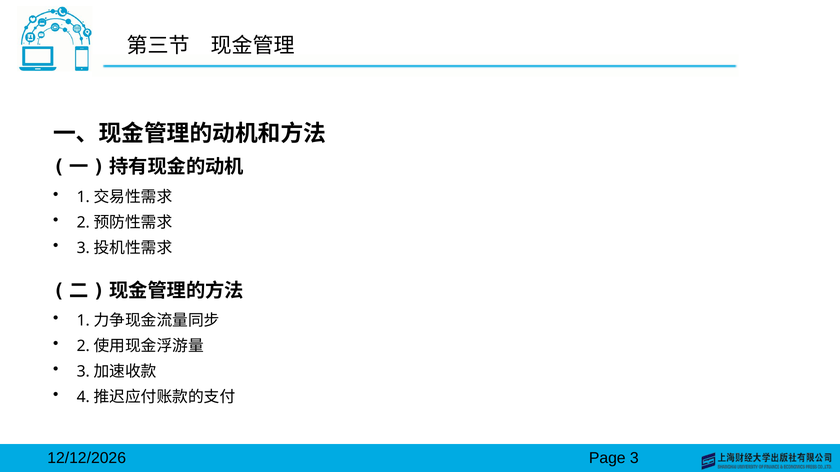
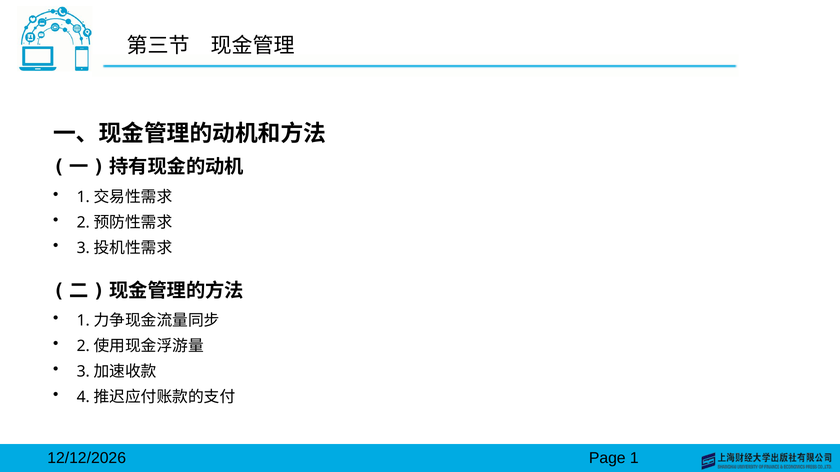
3: 3 -> 1 (634, 459)
